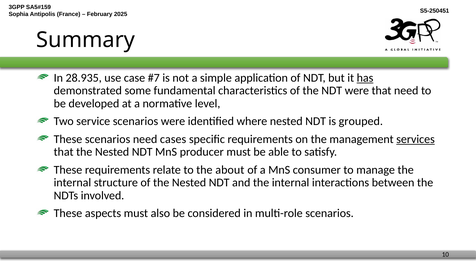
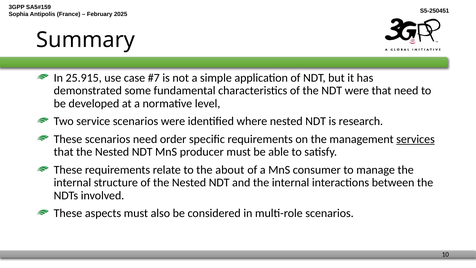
28.935: 28.935 -> 25.915 (84, 78)
has underline: present -> none (365, 78)
grouped: grouped -> research (361, 121)
cases: cases -> order (173, 139)
